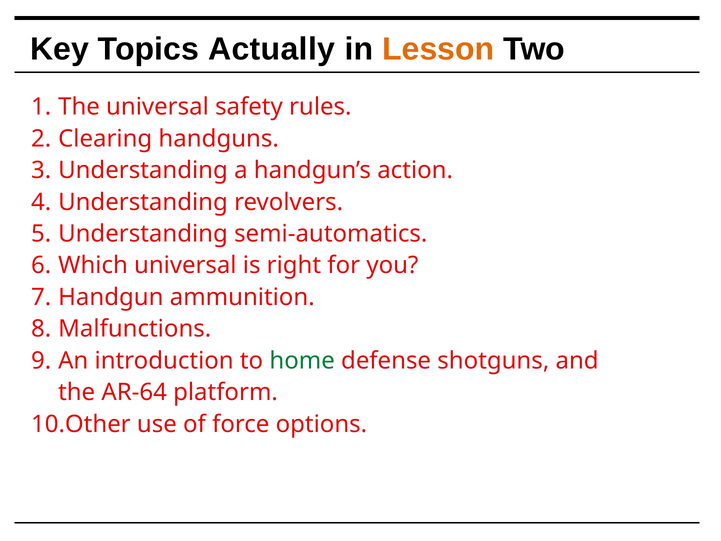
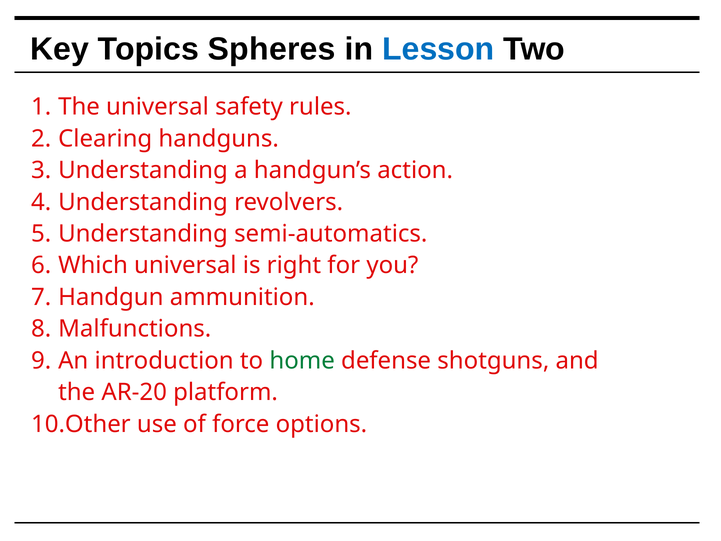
Actually: Actually -> Spheres (272, 49)
Lesson colour: orange -> blue (438, 49)
AR-64: AR-64 -> AR-20 (134, 392)
